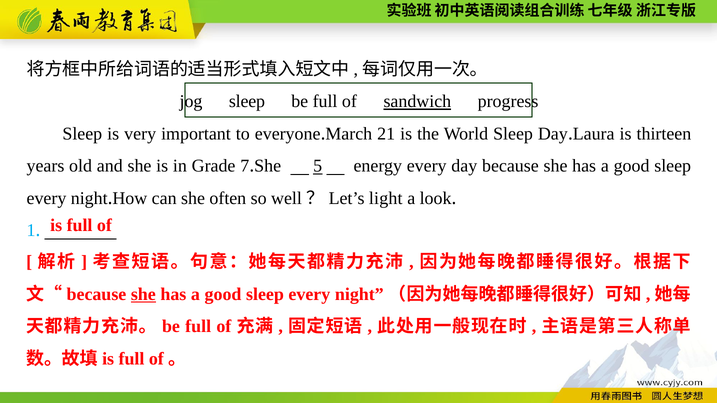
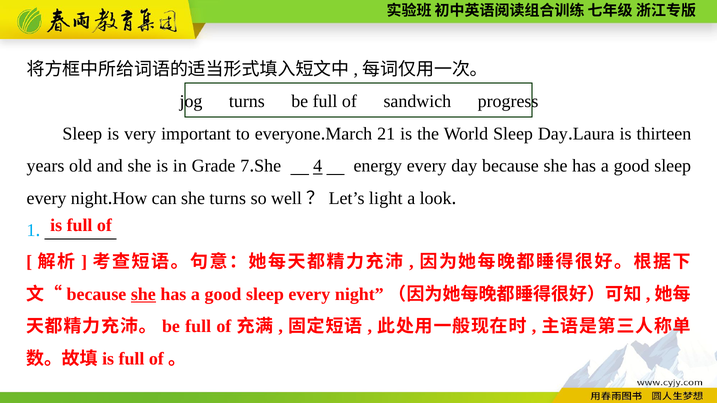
jog sleep: sleep -> turns (247, 102)
sandwich underline: present -> none (417, 102)
5: 5 -> 4 (318, 166)
she often: often -> turns (228, 198)
